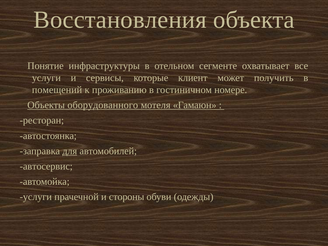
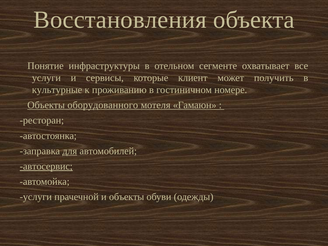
помещений: помещений -> культурные (57, 90)
автосервис underline: none -> present (46, 166)
и стороны: стороны -> объекты (127, 197)
